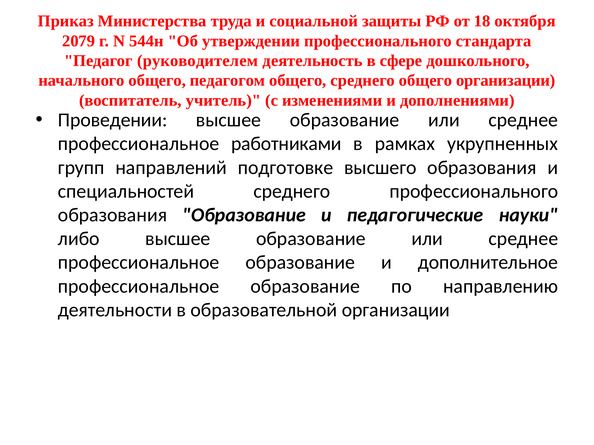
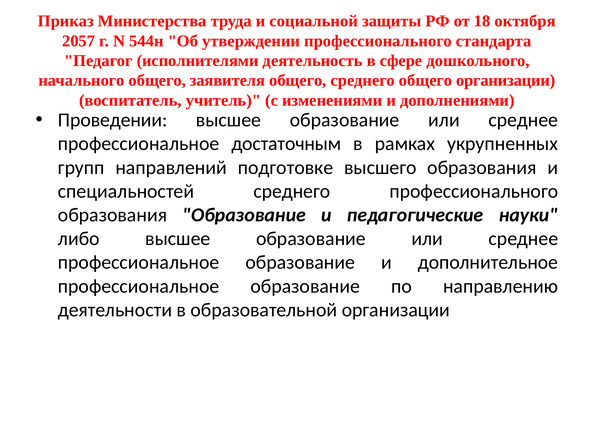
2079: 2079 -> 2057 (79, 41)
руководителем: руководителем -> исполнителями (198, 61)
педагогом: педагогом -> заявителя (227, 81)
работниками: работниками -> достаточным (286, 144)
